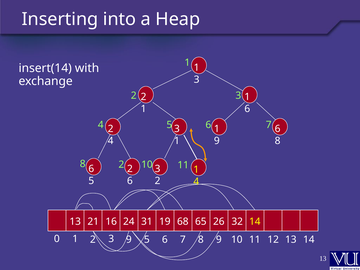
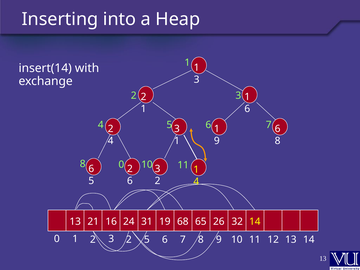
8 2: 2 -> 0 (121, 165)
2 3 9: 9 -> 2 (129, 239)
